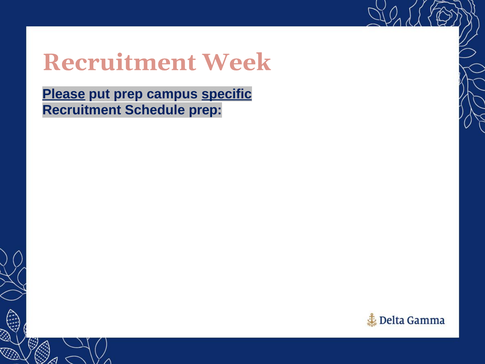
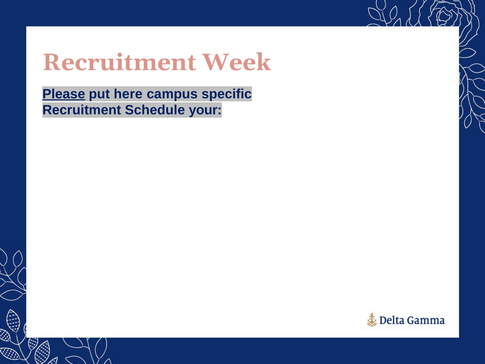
put prep: prep -> here (128, 94)
specific underline: present -> none (227, 94)
Schedule prep: prep -> your (205, 110)
